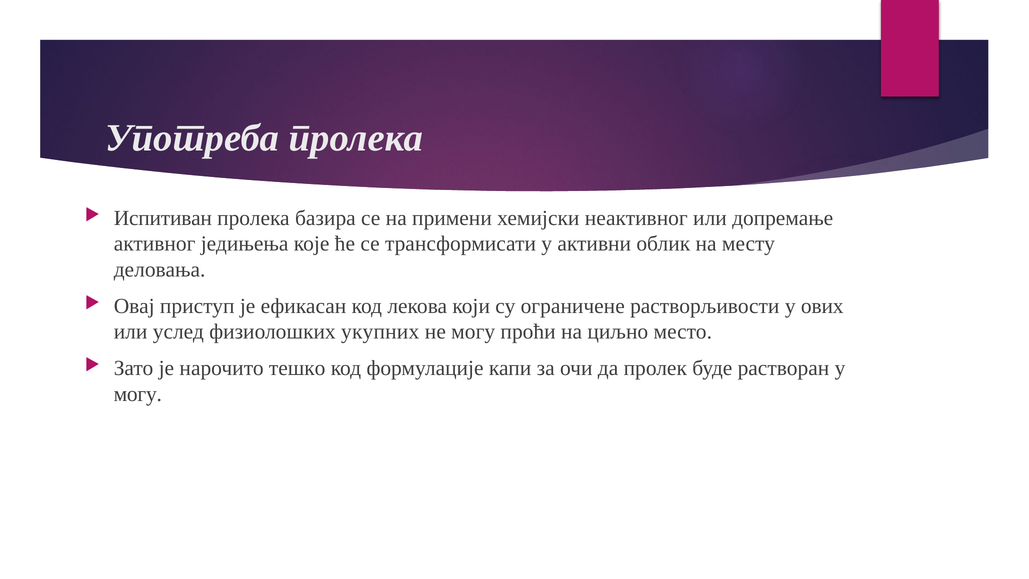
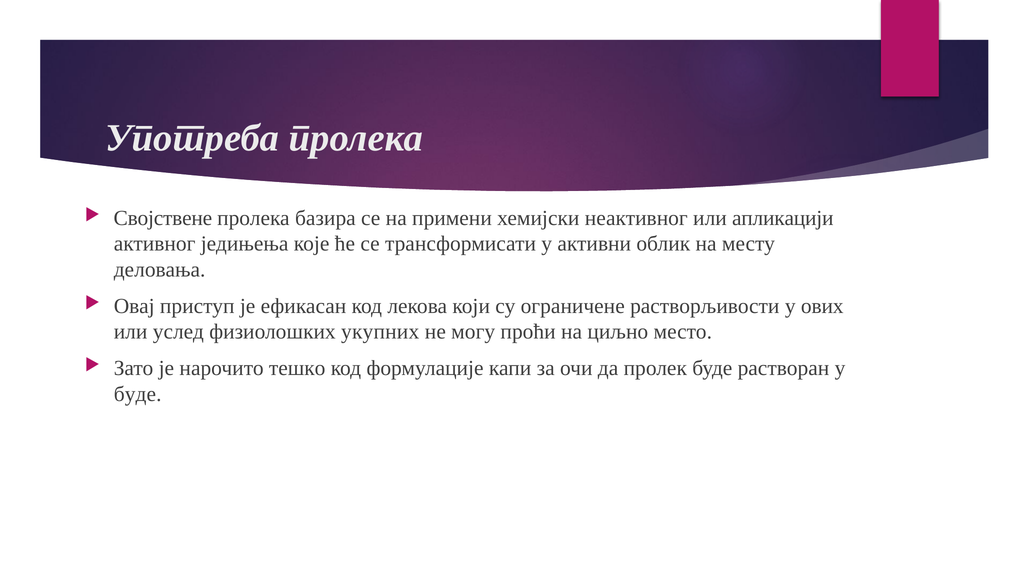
Испитиван: Испитиван -> Својствене (163, 218)
допремање: допремање -> апликацији (783, 218)
могу: могу -> буде (138, 394)
